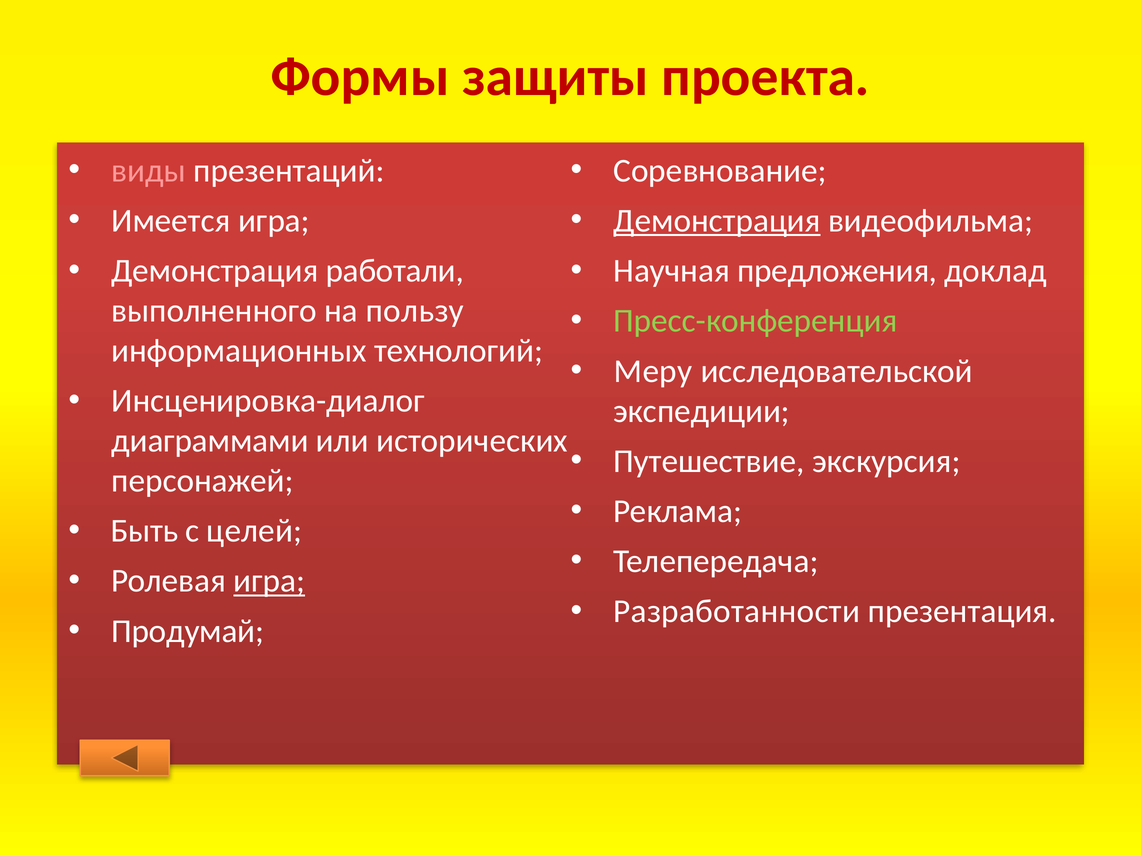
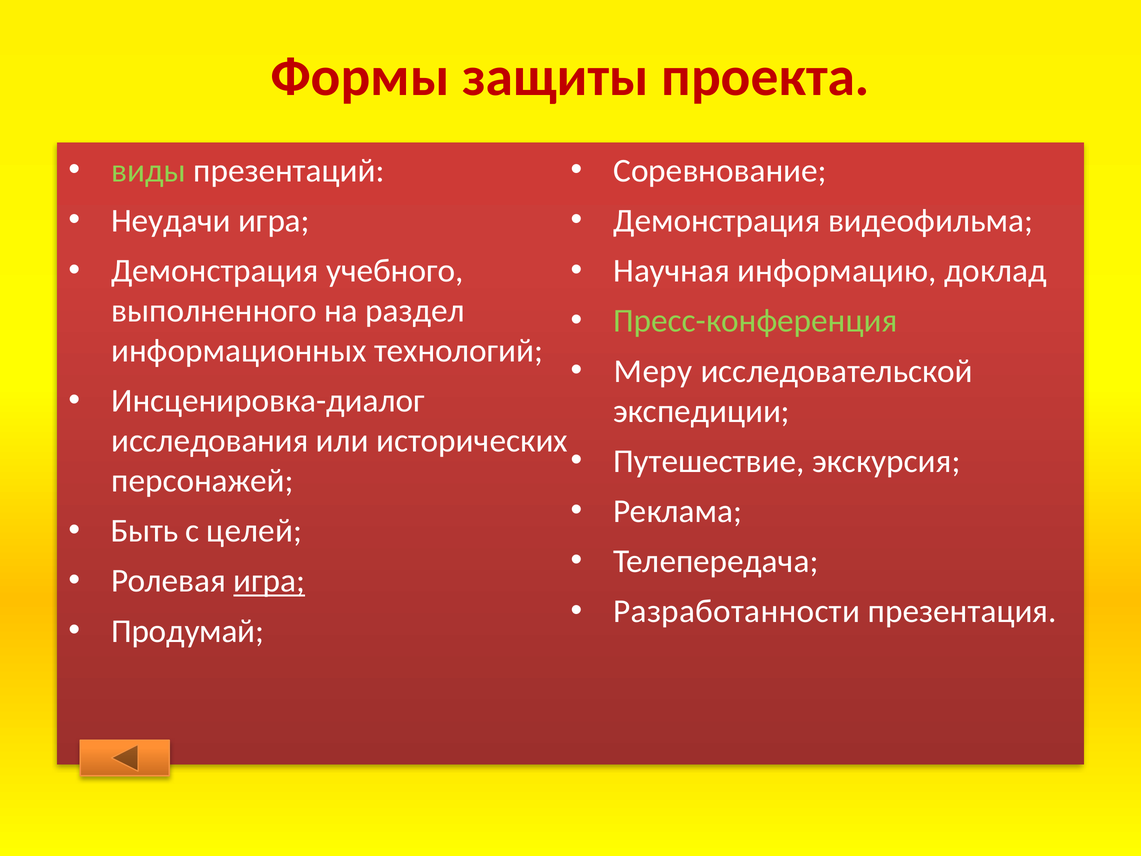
виды colour: pink -> light green (149, 171)
Имеется: Имеется -> Неудачи (171, 221)
Демонстрация underline: present -> none (717, 221)
работали: работали -> учебного (395, 271)
предложения: предложения -> информацию (837, 271)
пользу: пользу -> раздел (415, 311)
диаграммами: диаграммами -> исследования (210, 441)
